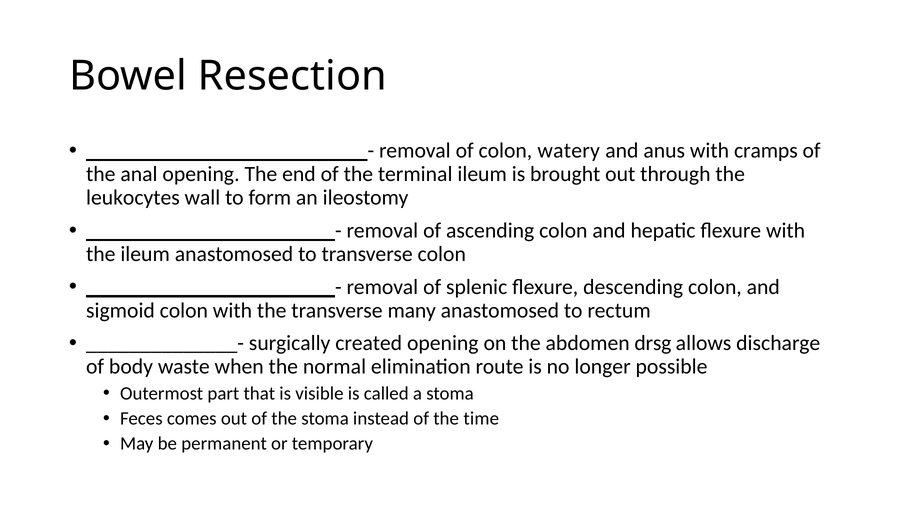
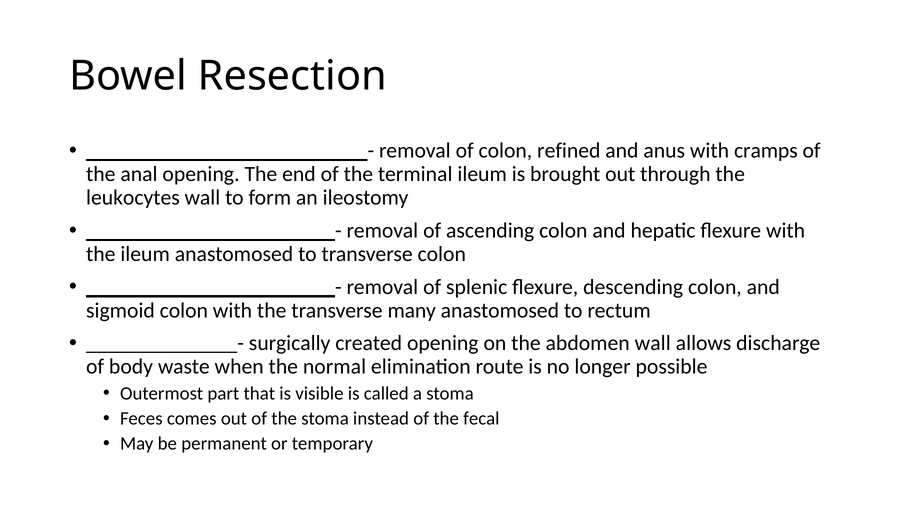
watery: watery -> refined (569, 151)
abdomen drsg: drsg -> wall (653, 343)
time: time -> fecal (481, 418)
